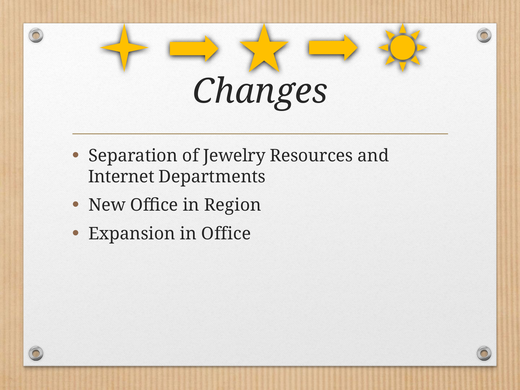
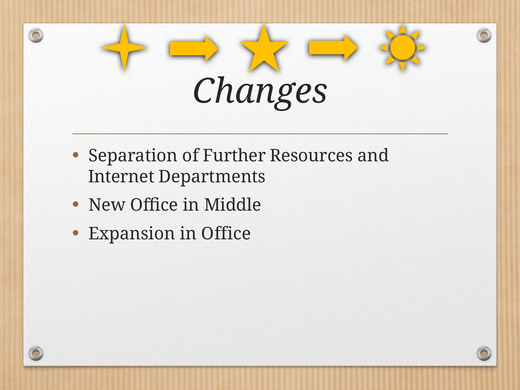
Jewelry: Jewelry -> Further (234, 156)
Region: Region -> Middle (233, 205)
